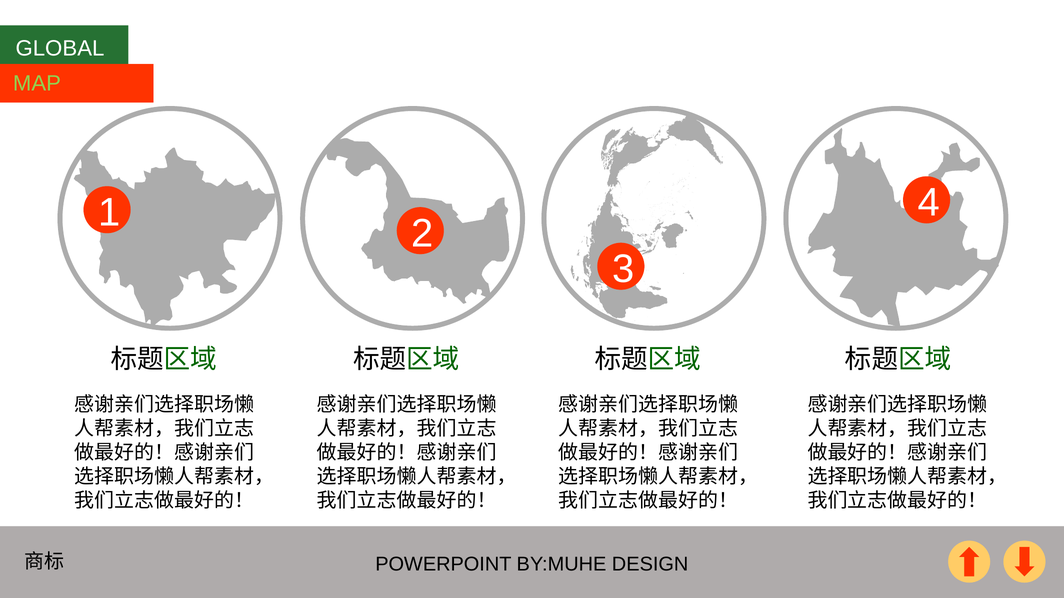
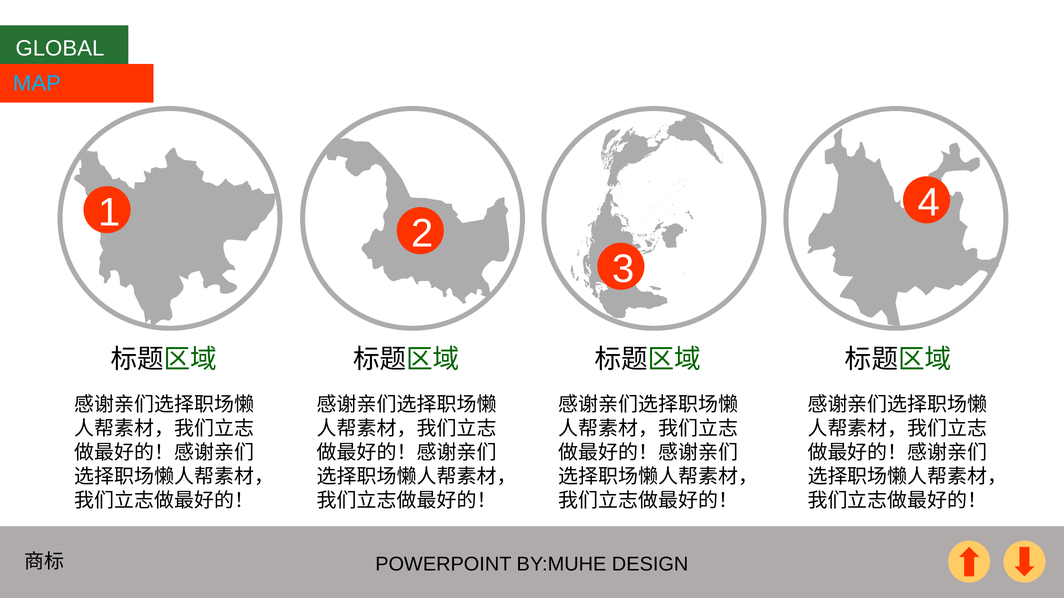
MAP colour: light green -> light blue (37, 84)
